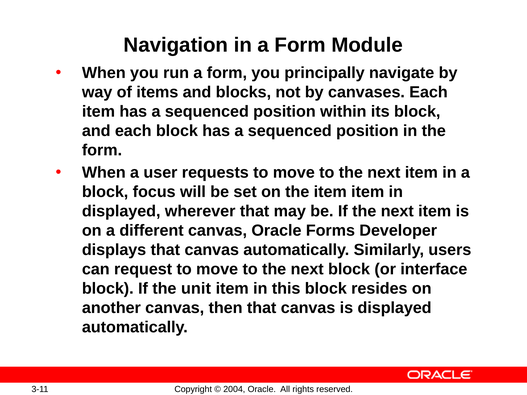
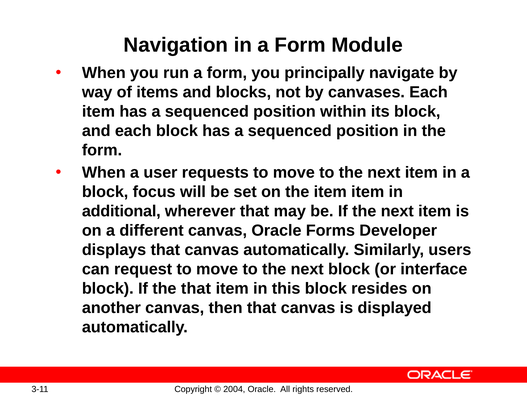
displayed: displayed -> additional (121, 211)
the unit: unit -> that (196, 289)
